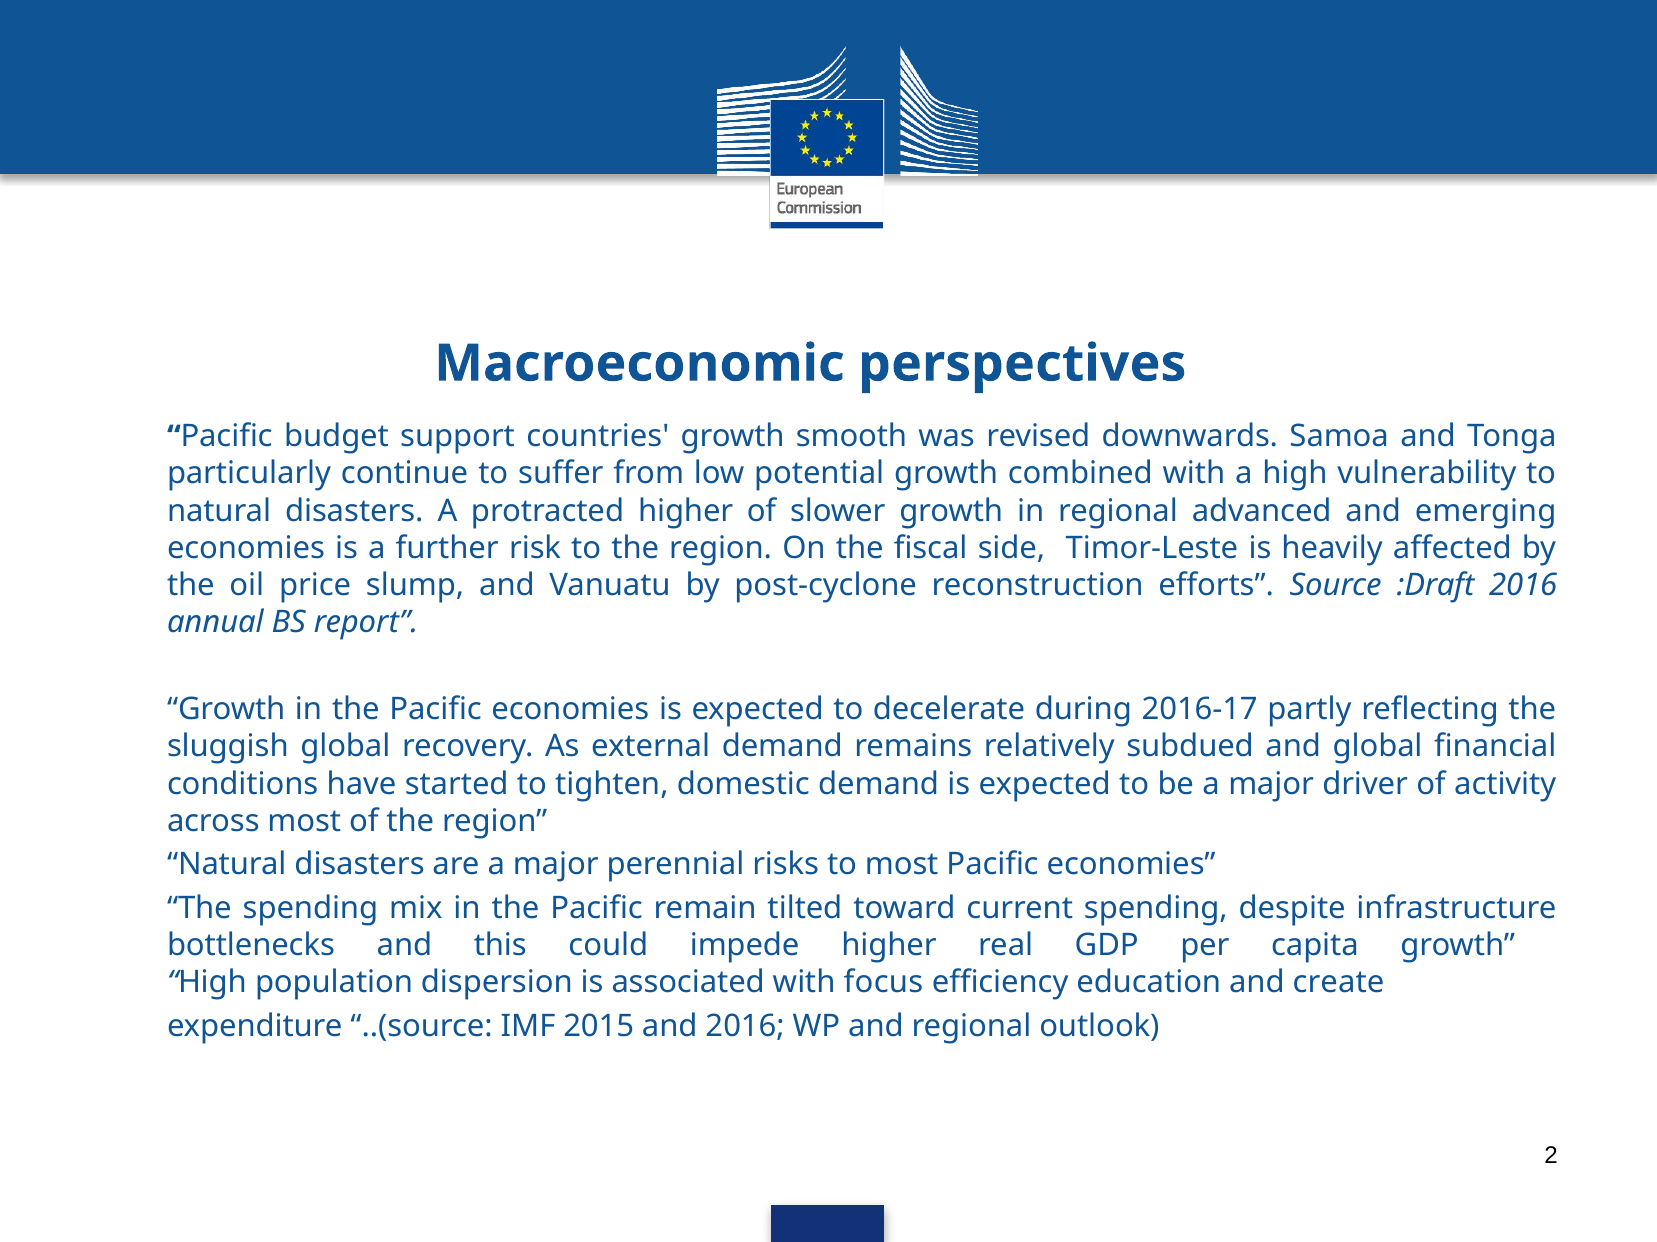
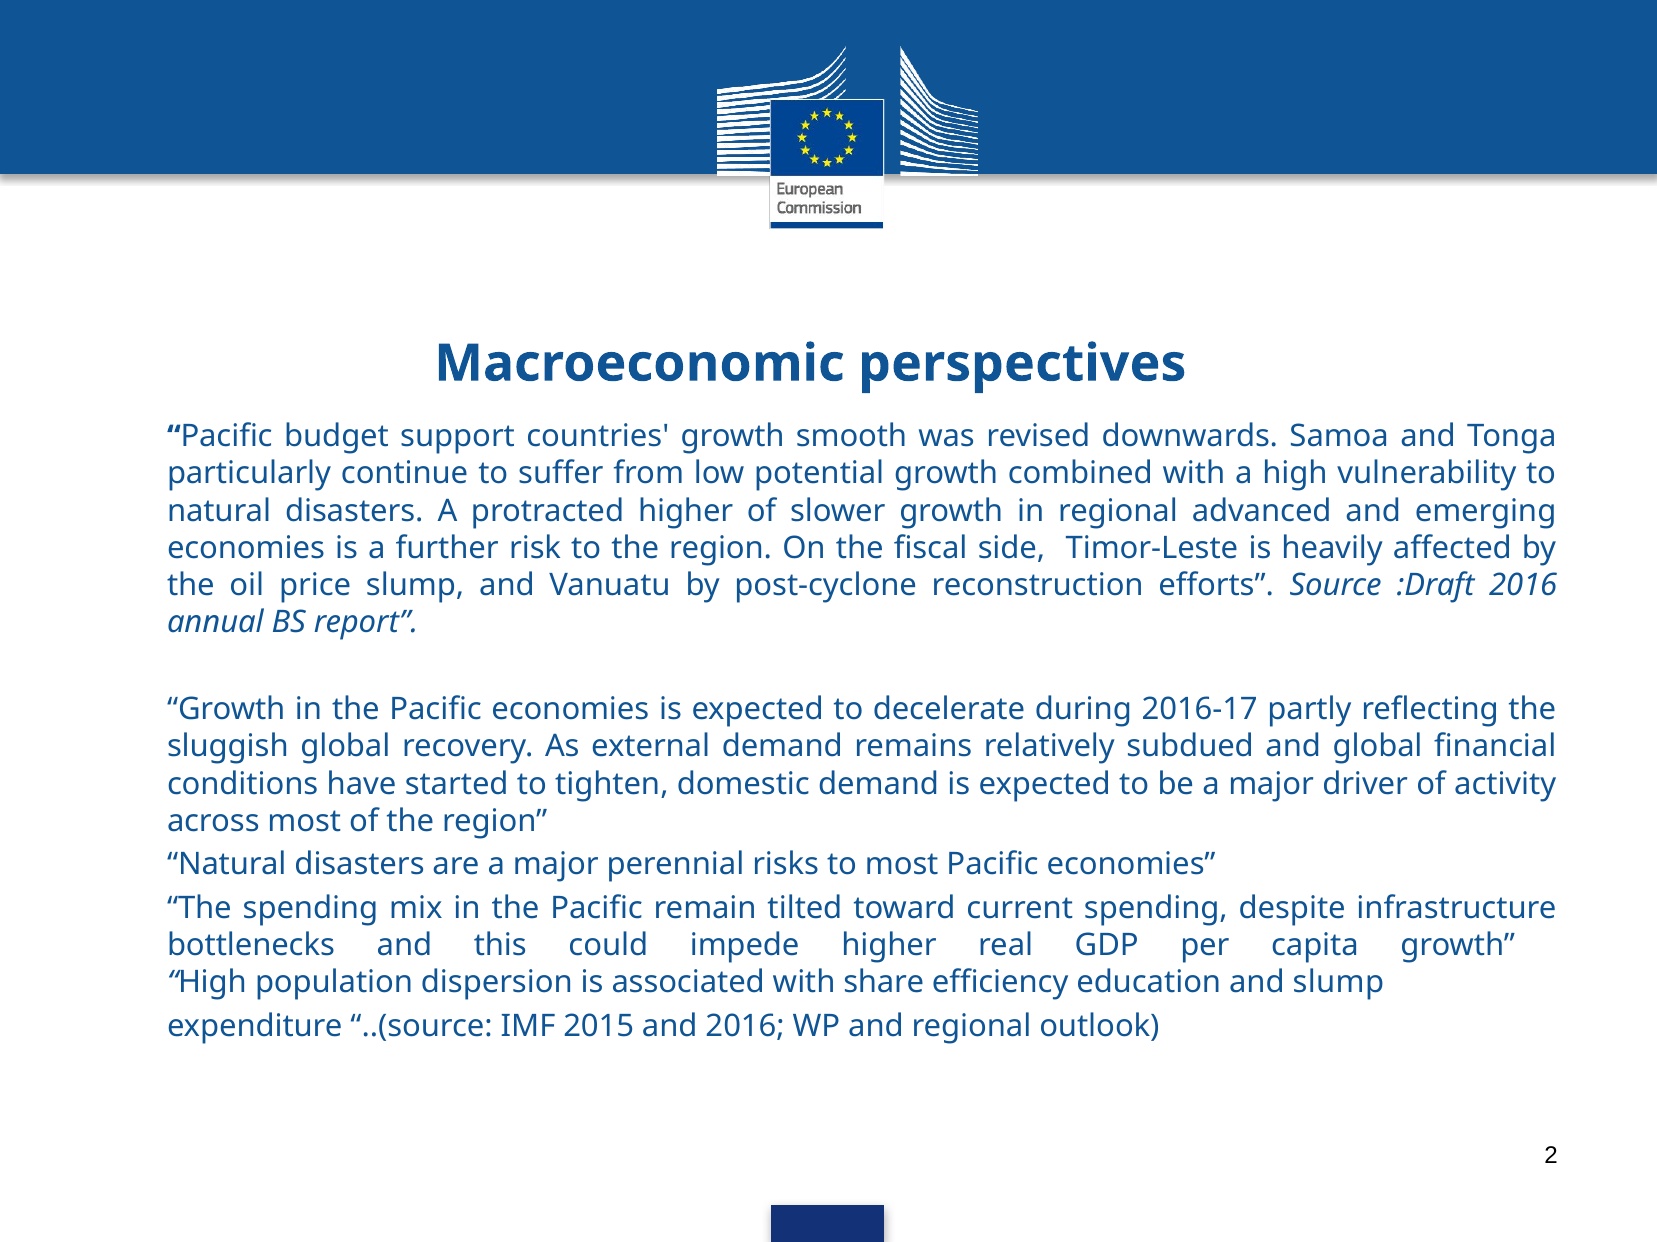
focus: focus -> share (884, 983)
and create: create -> slump (1338, 983)
